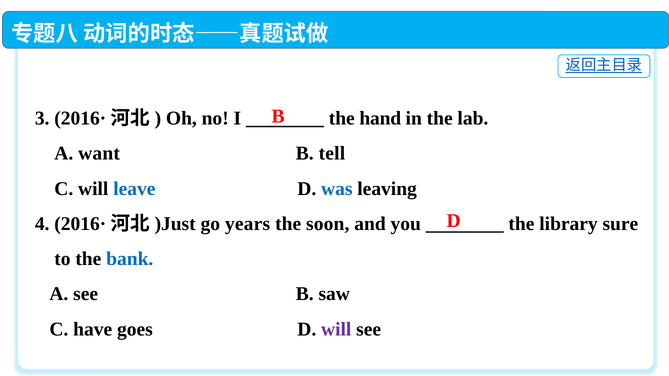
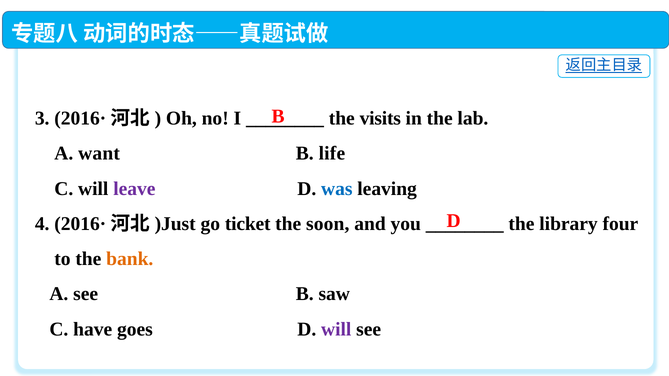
hand: hand -> visits (380, 119)
tell: tell -> life (332, 154)
leave colour: blue -> purple (134, 189)
years: years -> ticket (248, 224)
sure: sure -> four (620, 224)
bank colour: blue -> orange (130, 259)
